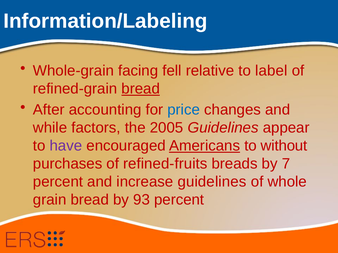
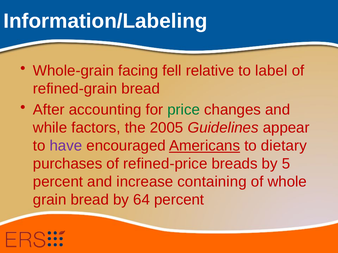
bread underline: present -> none (141, 89)
price colour: blue -> green (184, 110)
without: without -> dietary (284, 146)
refined-fruits: refined-fruits -> refined-price (165, 164)
7: 7 -> 5 (286, 164)
increase guidelines: guidelines -> containing (212, 182)
93: 93 -> 64 (142, 200)
